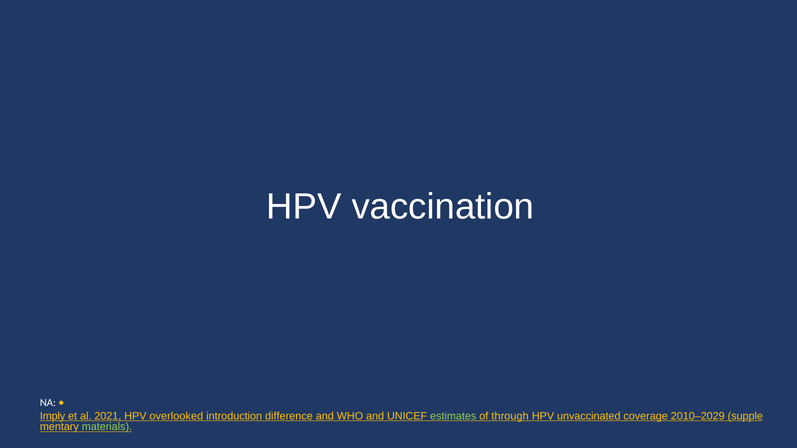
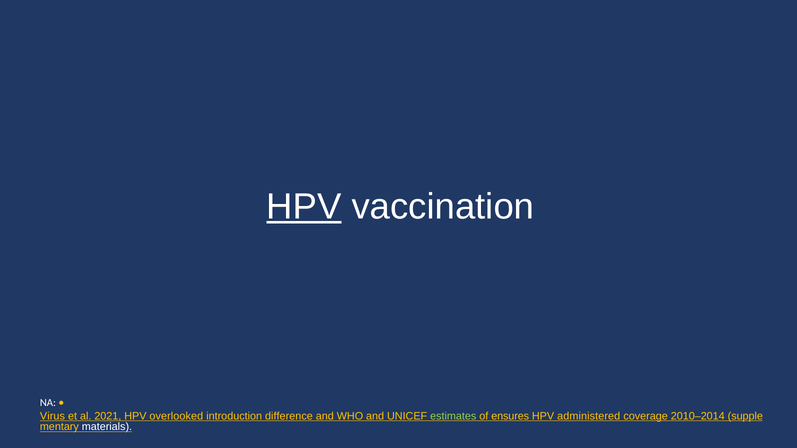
HPV underline: none -> present (304, 207)
Imply: Imply -> Virus (52, 416)
through: through -> ensures (510, 416)
unvaccinated: unvaccinated -> administered (589, 416)
2010–2029: 2010–2029 -> 2010–2014 (698, 416)
materials colour: light green -> white (107, 427)
